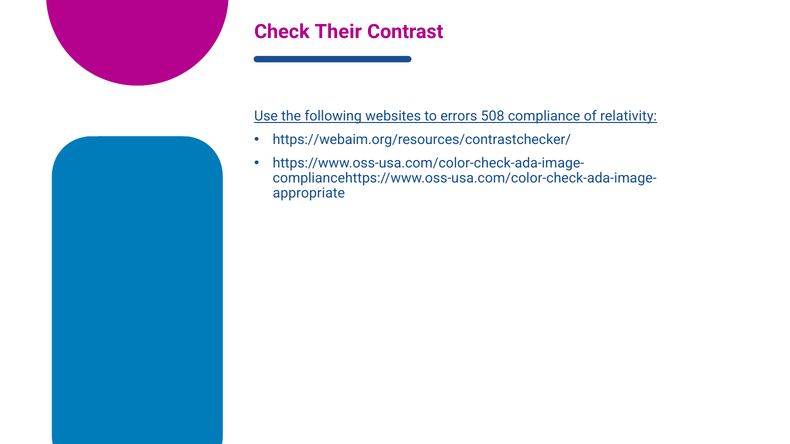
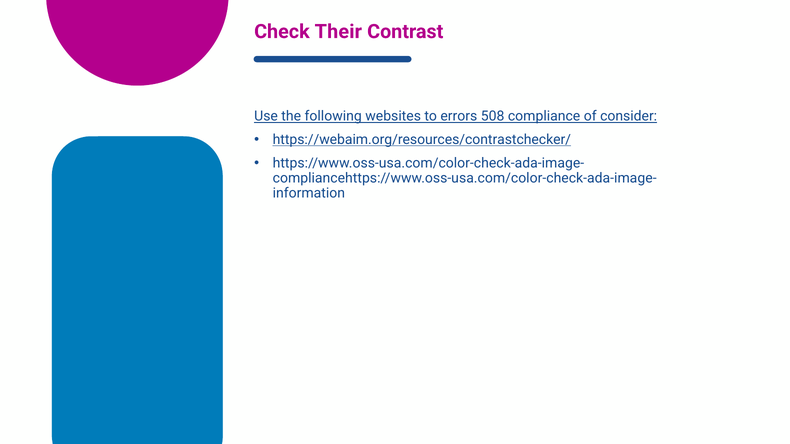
relativity: relativity -> consider (629, 116)
https://webaim.org/resources/contrastchecker/ underline: none -> present (422, 140)
appropriate: appropriate -> information (309, 193)
